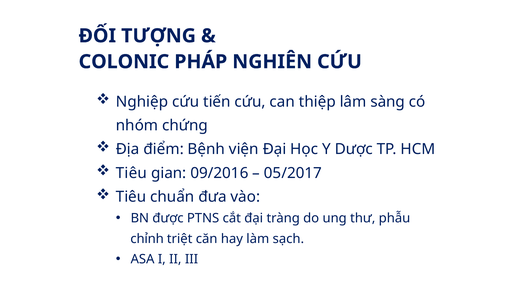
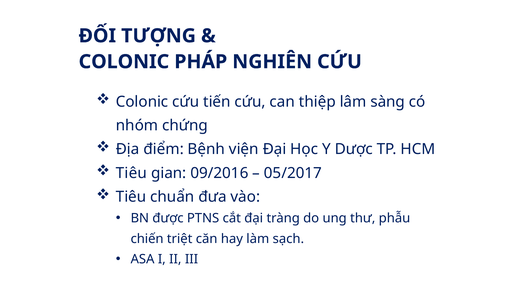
Nghiệp: Nghiệp -> Colonic (142, 102)
chỉnh: chỉnh -> chiến (147, 239)
